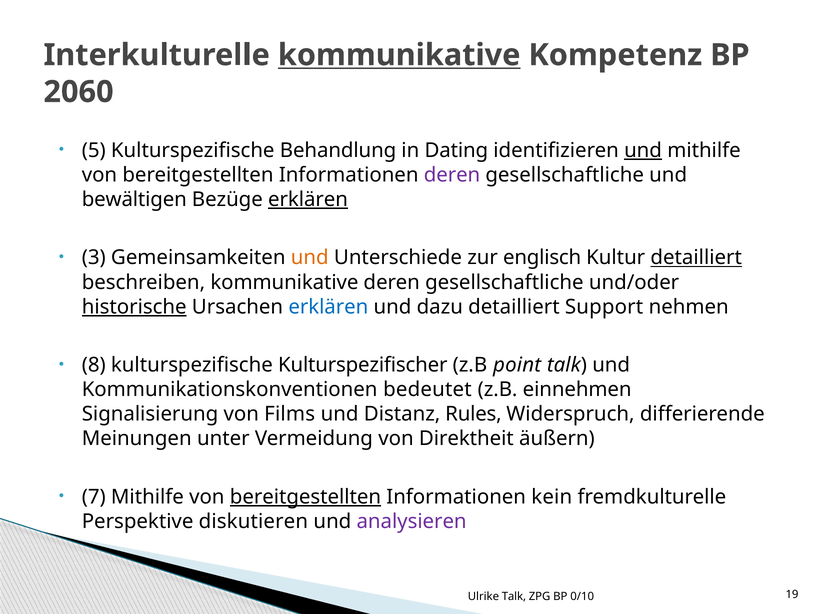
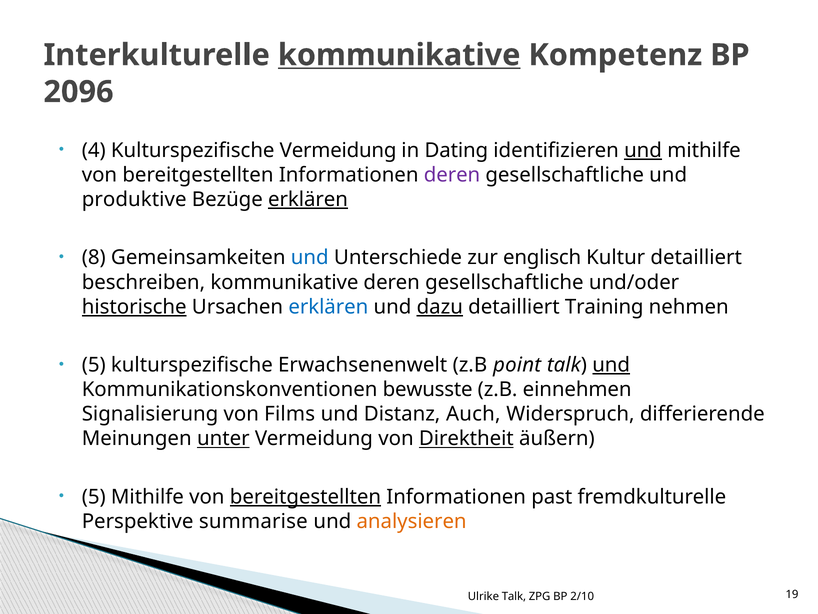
2060: 2060 -> 2096 (79, 92)
5: 5 -> 4 (94, 150)
Kulturspezifische Behandlung: Behandlung -> Vermeidung (338, 150)
bewältigen: bewältigen -> produktive (134, 199)
3: 3 -> 8 (94, 258)
und colour: orange -> blue (310, 258)
detailliert underline: present -> none (696, 258)
dazu underline: none -> present (440, 307)
Support: Support -> Training (604, 307)
8: 8 -> 5 (94, 365)
Kulturspezifischer: Kulturspezifischer -> Erwachsenenwelt (363, 365)
und underline: none -> present (611, 365)
bedeutet: bedeutet -> bewusste (428, 389)
Rules: Rules -> Auch (473, 414)
unter underline: none -> present (223, 438)
Direktheit underline: none -> present (466, 438)
7: 7 -> 5 (94, 497)
kein: kein -> past (552, 497)
diskutieren: diskutieren -> summarise (253, 521)
analysieren colour: purple -> orange (412, 521)
0/10: 0/10 -> 2/10 (582, 596)
